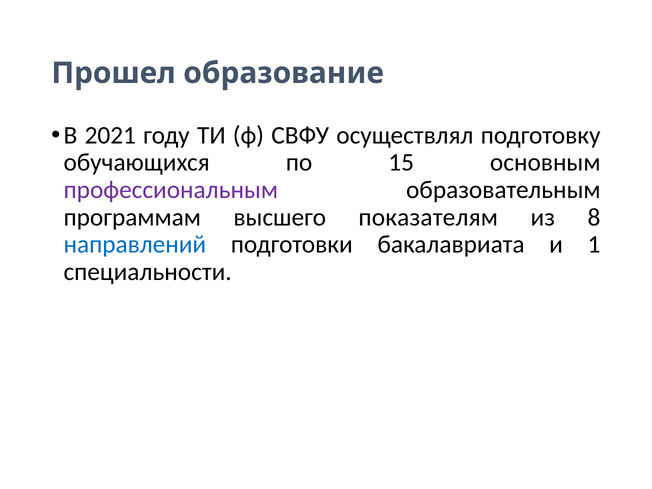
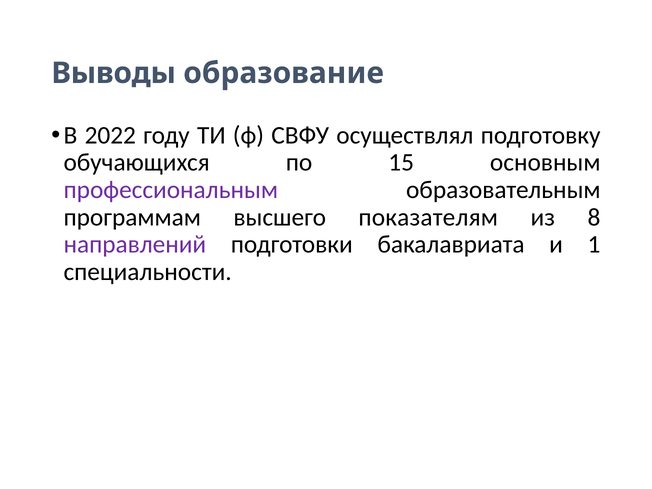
Прошел: Прошел -> Выводы (114, 73)
2021: 2021 -> 2022 (110, 135)
направлений colour: blue -> purple (135, 245)
